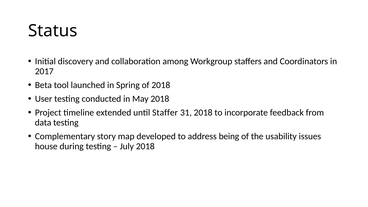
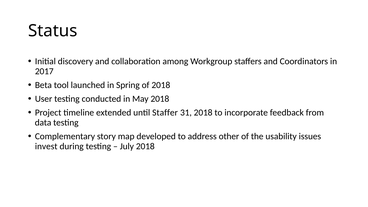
being: being -> other (229, 136)
house: house -> invest (46, 146)
